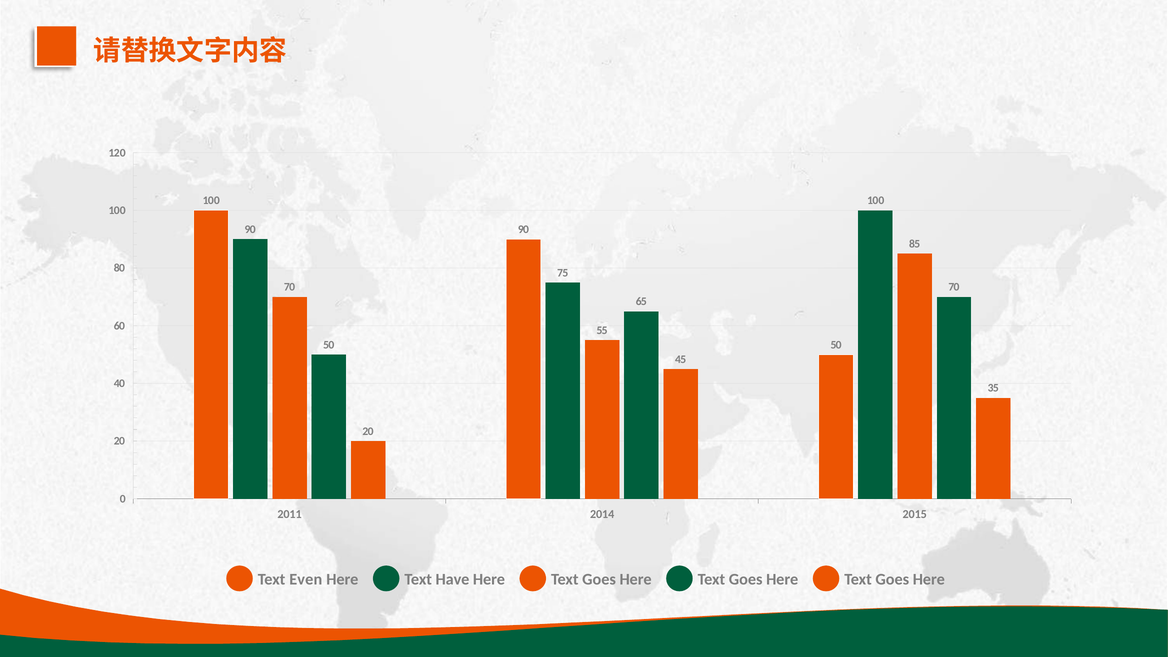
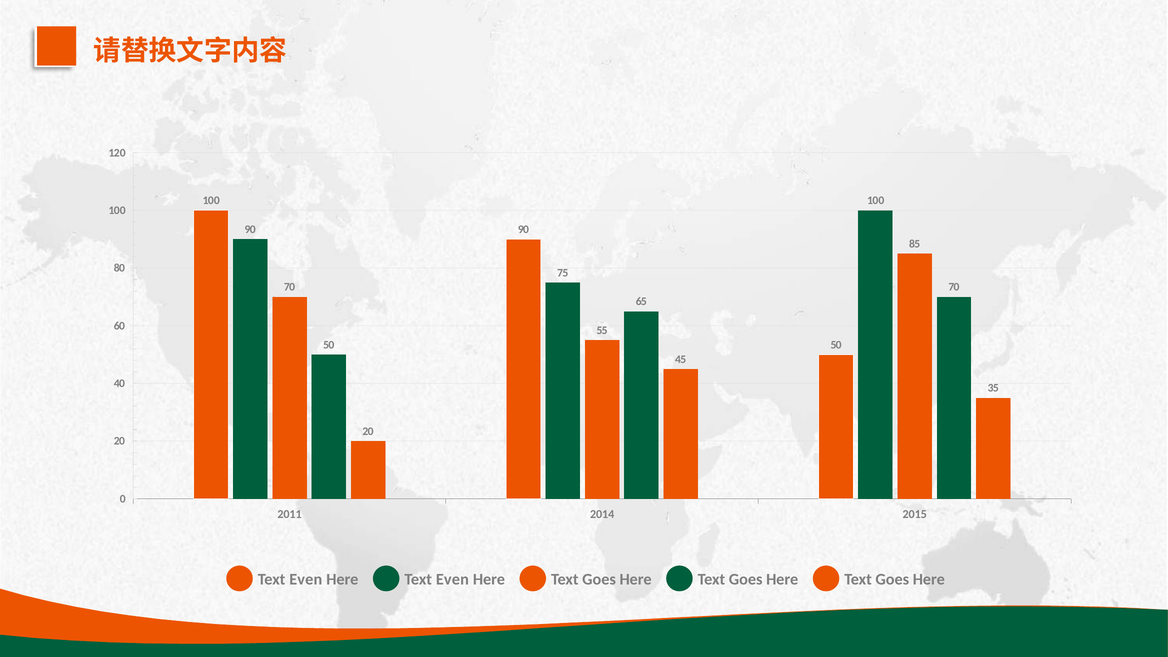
Here Text Have: Have -> Even (452, 579)
